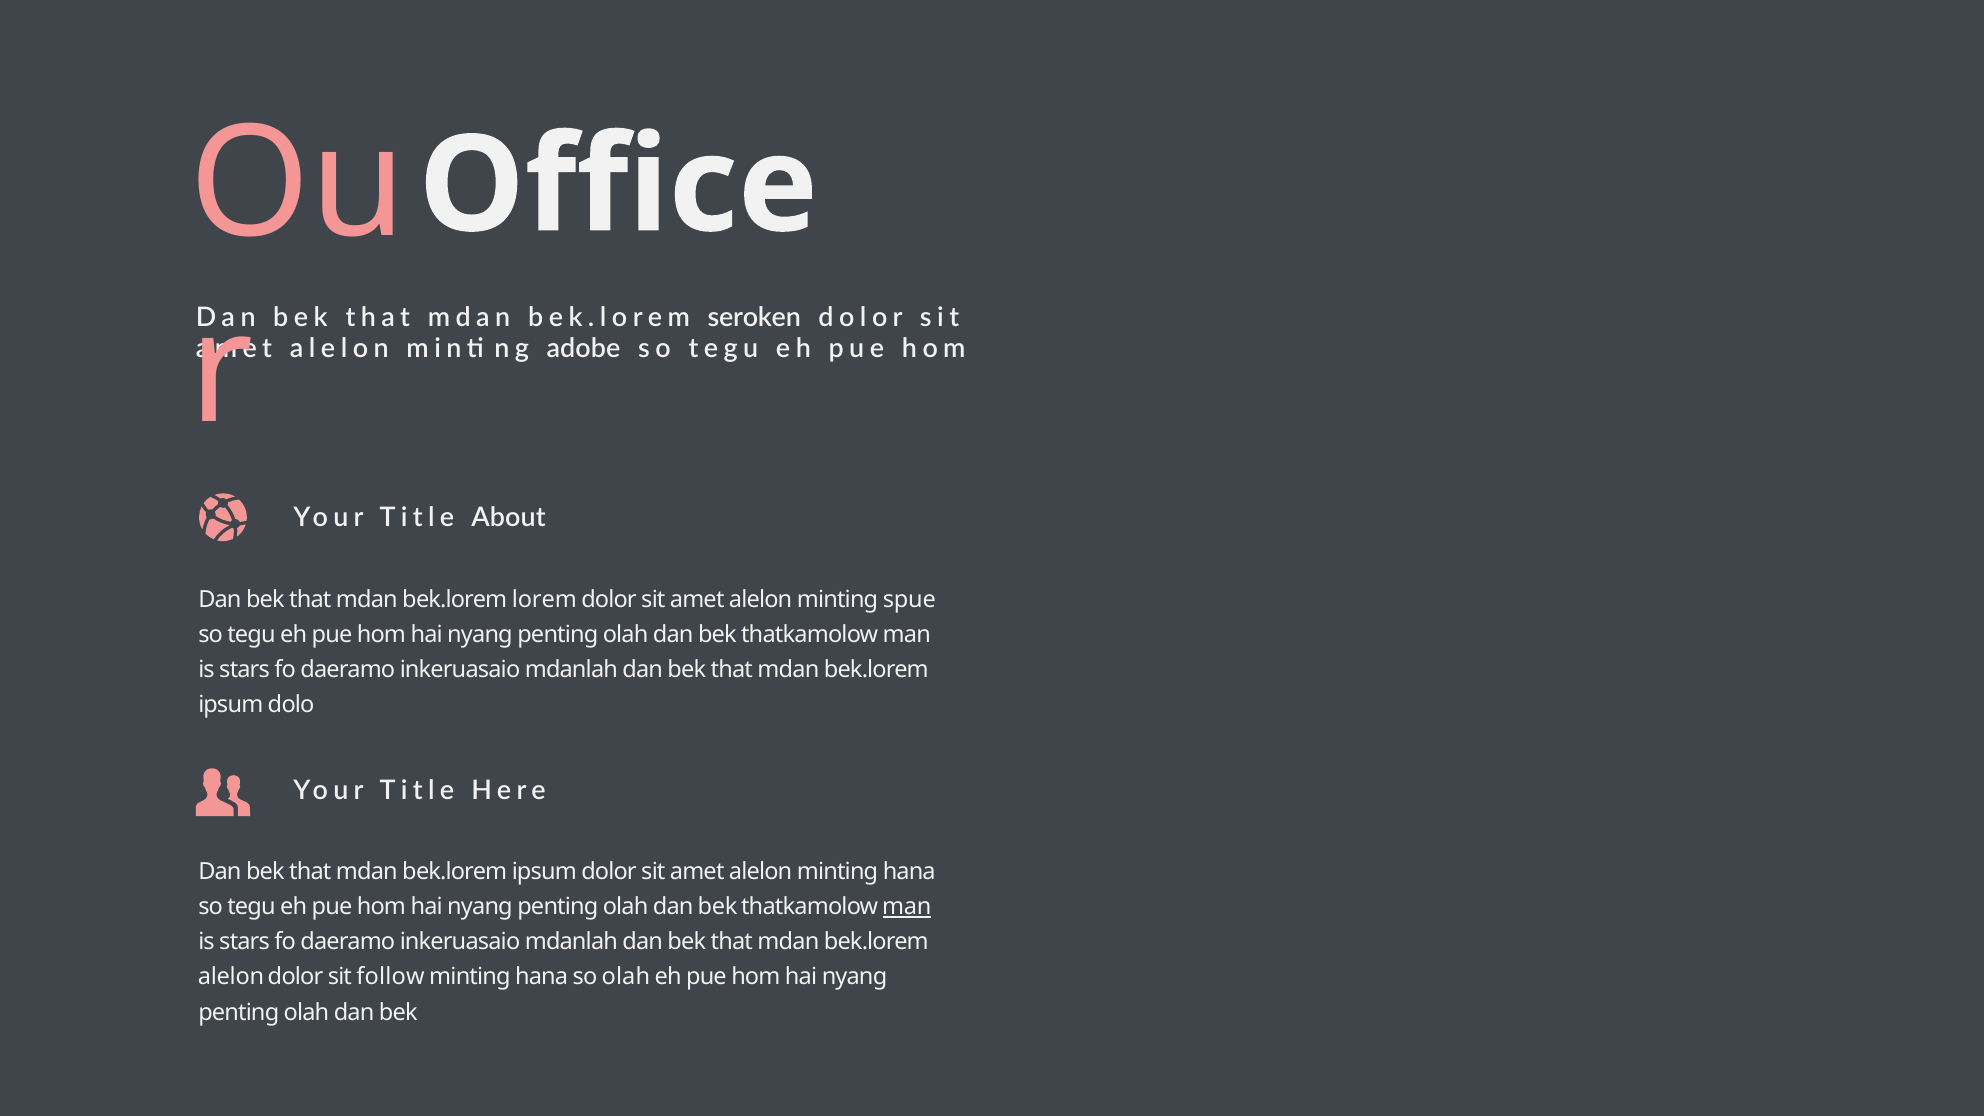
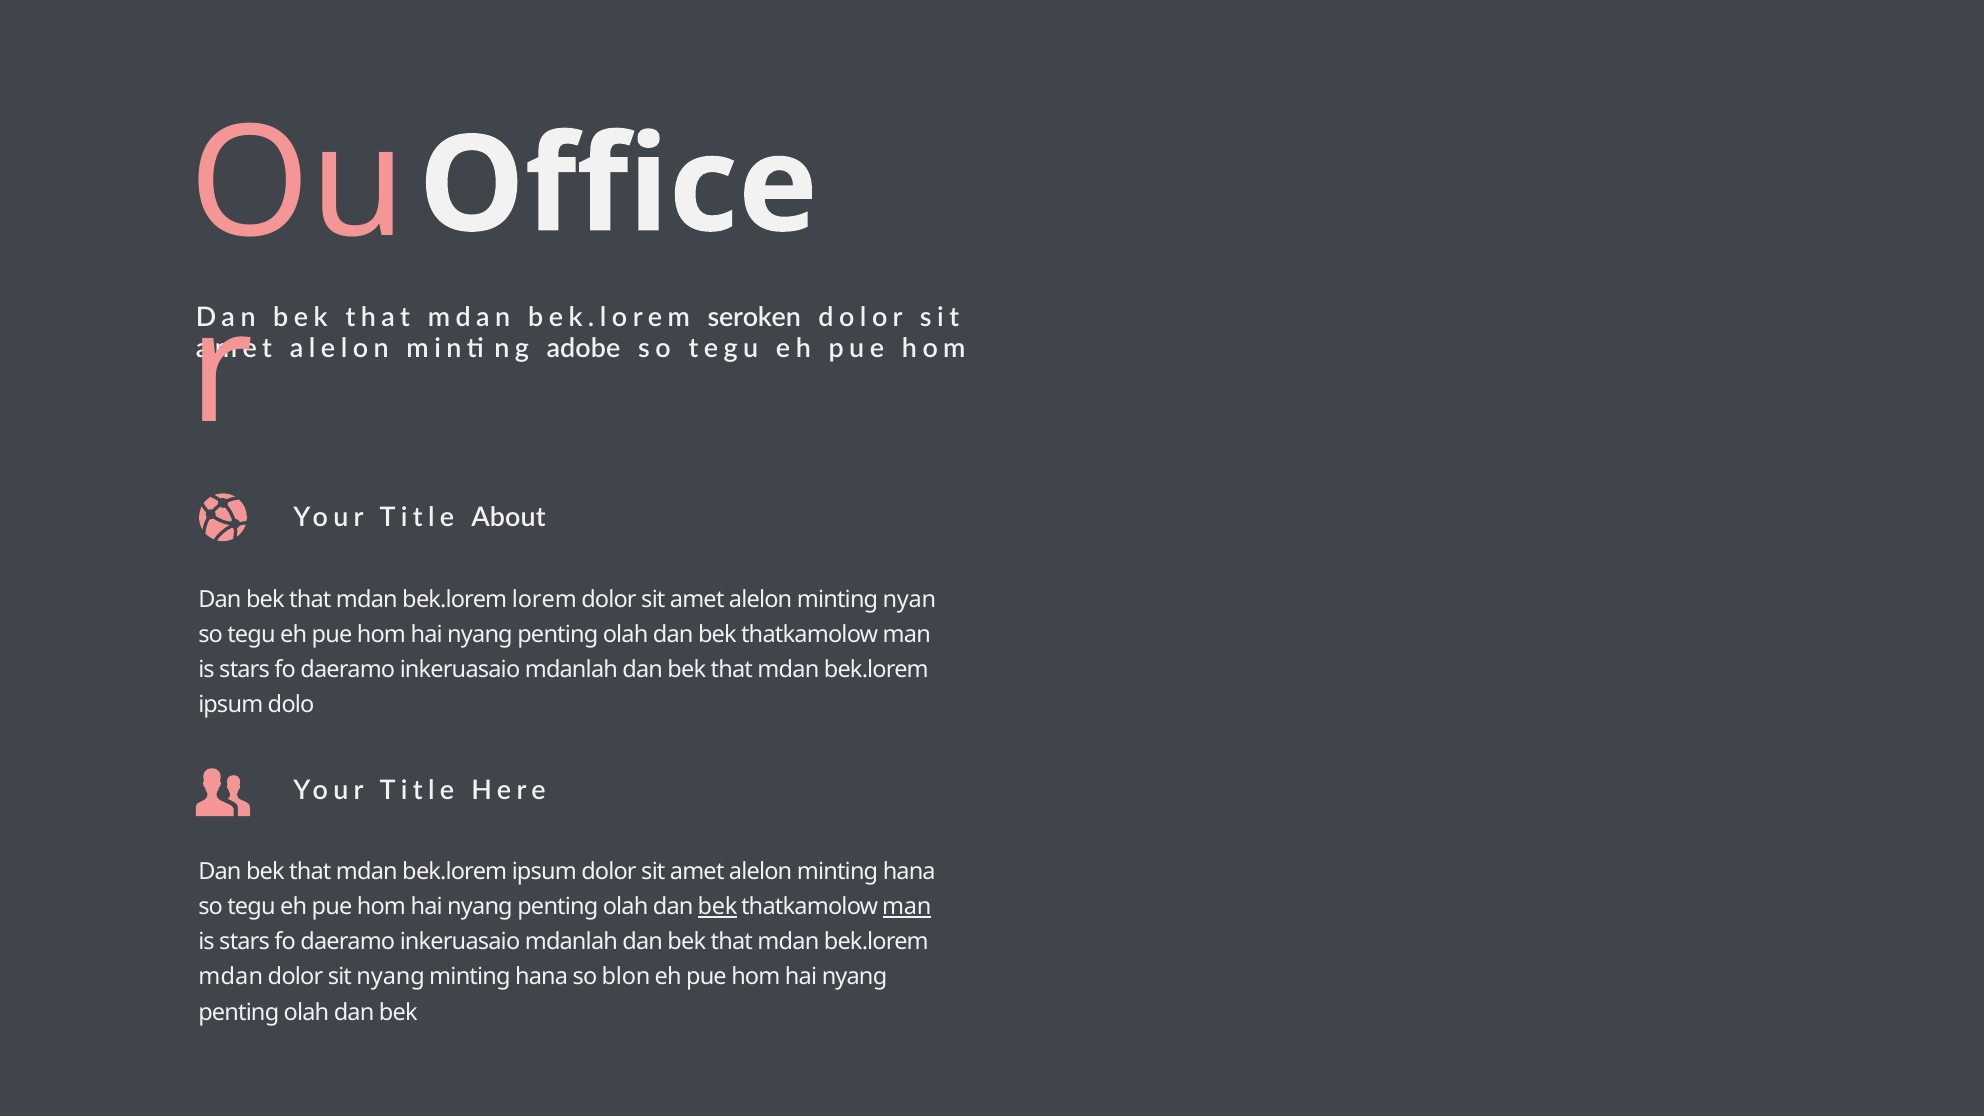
spue: spue -> nyan (909, 600)
bek underline: none -> present (718, 907)
alelon: alelon -> mdan (231, 977)
sit follow: follow -> nyang (391, 977)
so olah: olah -> blon (626, 977)
